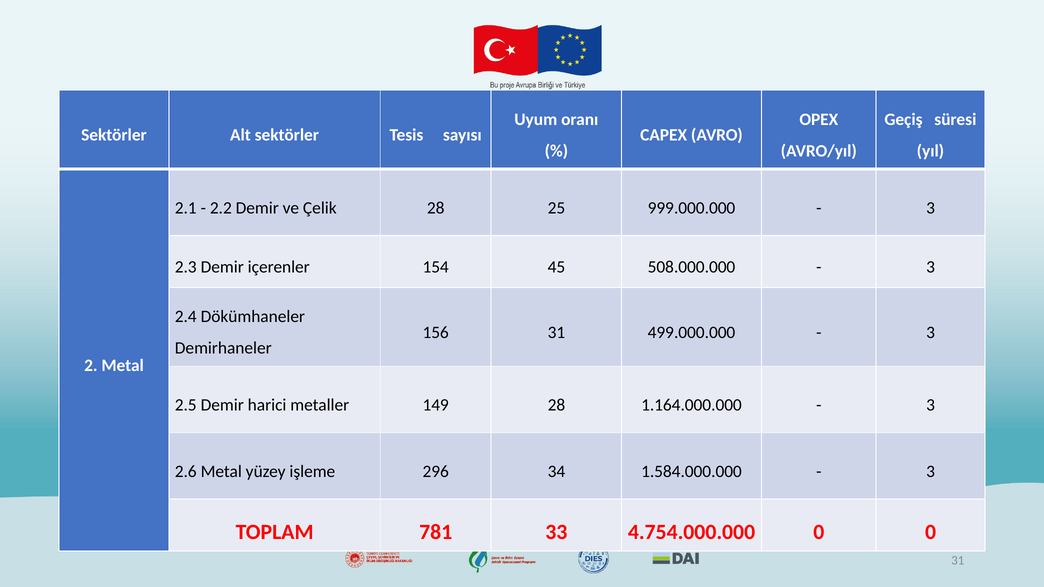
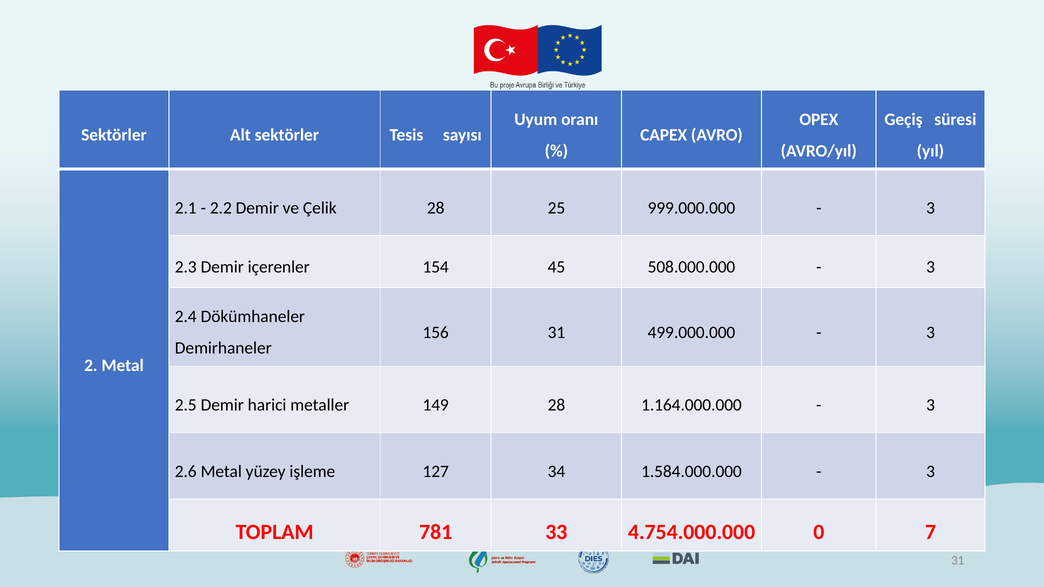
296: 296 -> 127 (436, 472)
0 0: 0 -> 7 (931, 532)
